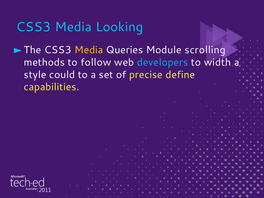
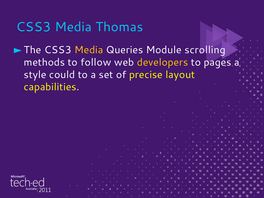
Looking: Looking -> Thomas (119, 27)
developers colour: light blue -> yellow (163, 62)
width: width -> pages (218, 62)
define: define -> layout (180, 75)
